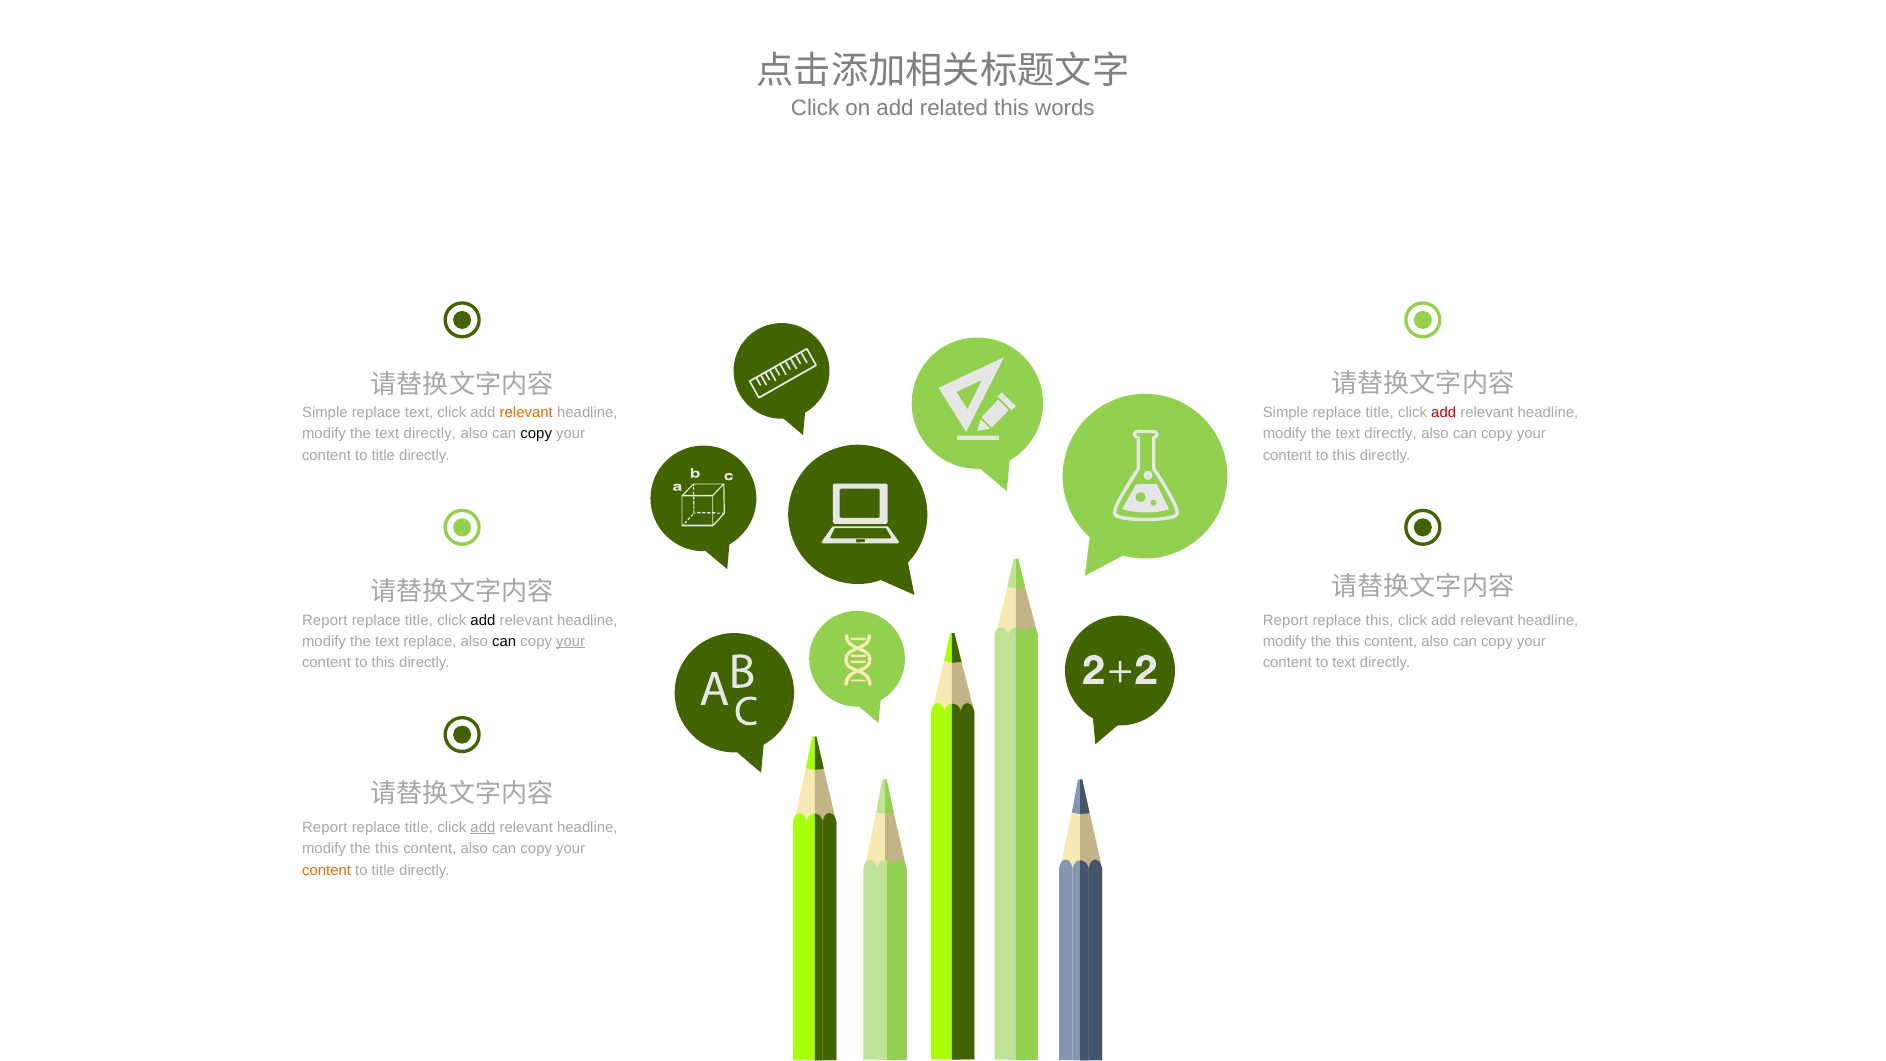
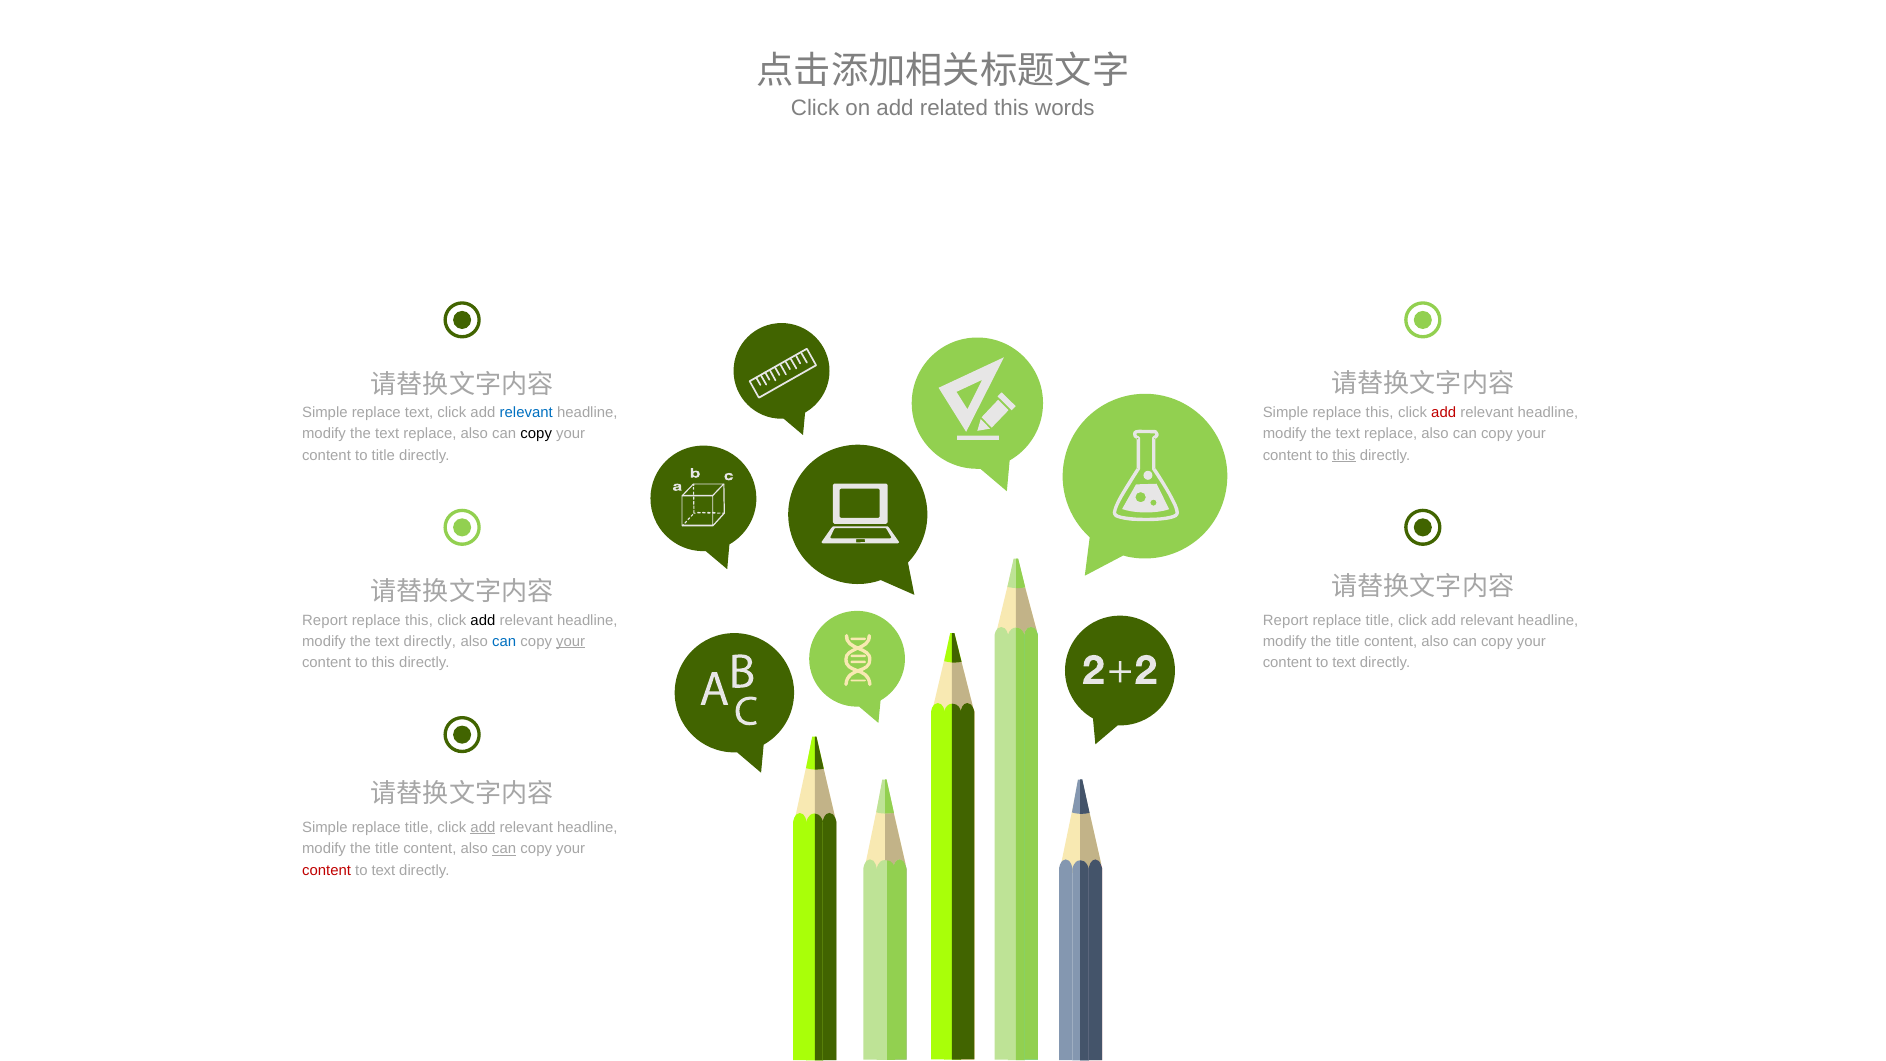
relevant colour: orange -> blue (526, 413)
title: title -> this (1380, 413)
directly: directly -> replace (430, 434)
directly: directly -> replace (1391, 434)
this underline: none -> present (1344, 455)
title: title -> this (419, 620)
this: this -> title (1380, 620)
the text replace: replace -> directly (430, 641)
can colour: black -> blue (504, 641)
this: this -> title (1348, 641)
Report: Report -> Simple (325, 827)
this: this -> title (387, 849)
can underline: none -> present (504, 849)
content colour: orange -> red (327, 870)
title: title -> text (383, 870)
